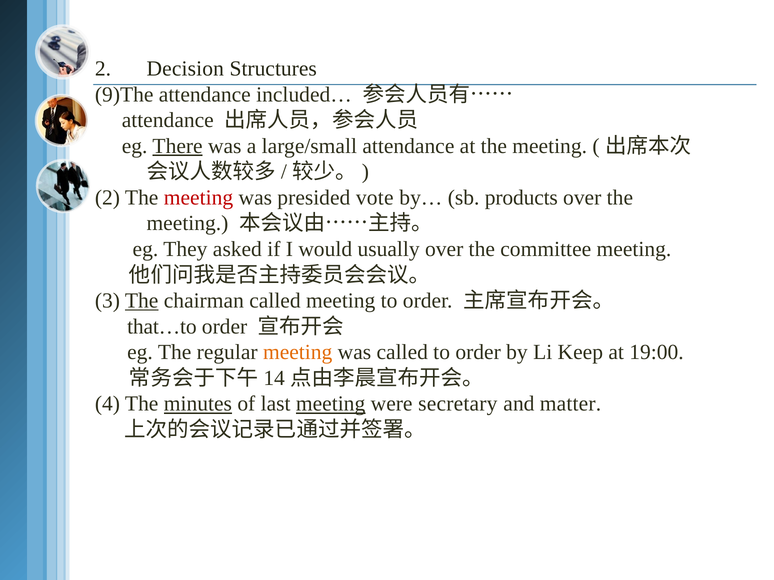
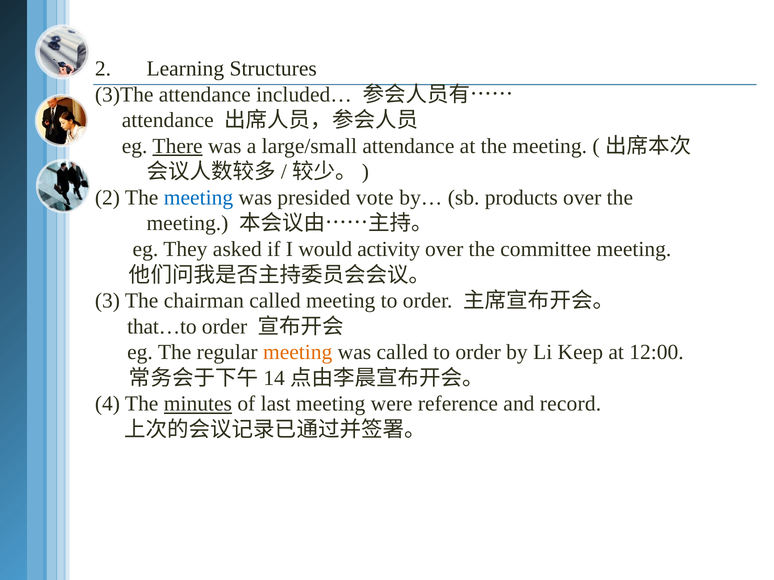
Decision: Decision -> Learning (185, 69)
9)The: 9)The -> 3)The (124, 94)
meeting colour: red -> blue (199, 198)
usually: usually -> activity (389, 249)
The underline: present -> none (142, 301)
19:00: 19:00 -> 12:00 (657, 353)
meeting underline: present -> none (331, 404)
secretary: secretary -> reference (458, 404)
matter: matter -> record (571, 404)
